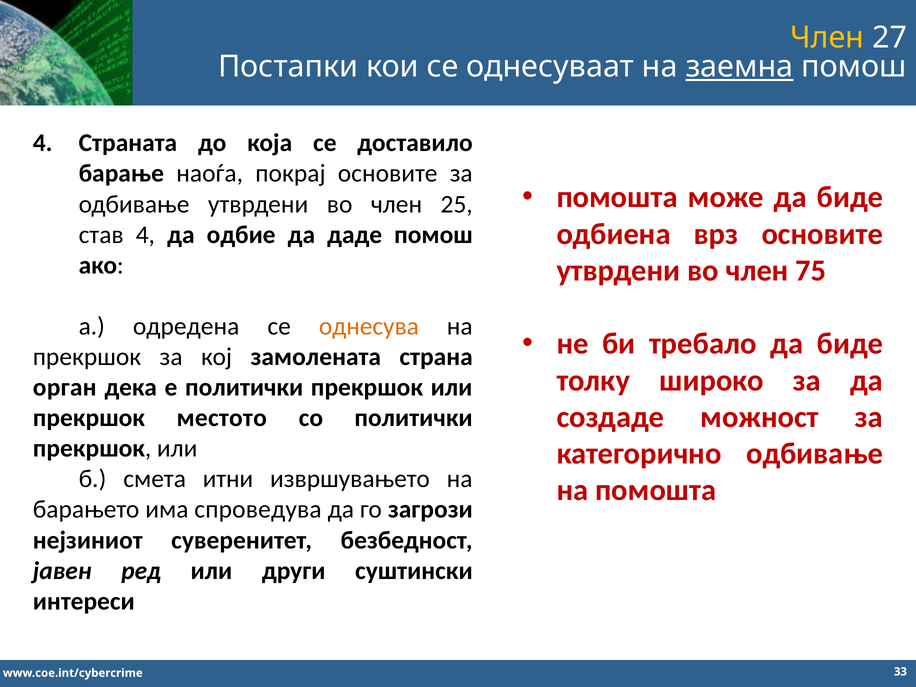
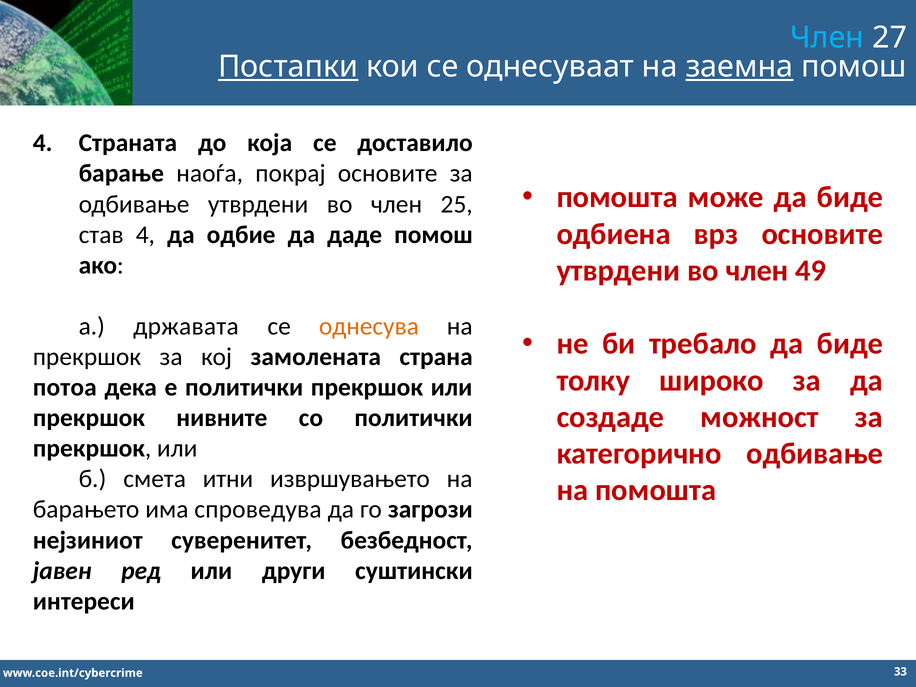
Член colour: yellow -> light blue (827, 38)
Постапки underline: none -> present (288, 67)
75: 75 -> 49 (811, 271)
одредена: одредена -> државата (186, 326)
орган: орган -> потоа (65, 387)
местото: местото -> нивните (222, 418)
